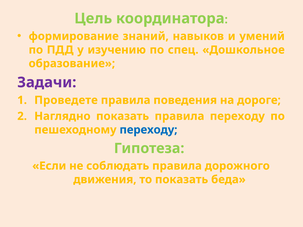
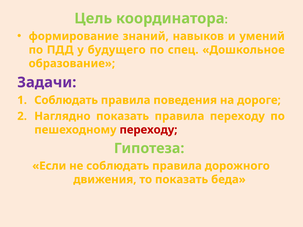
изучению: изучению -> будущего (117, 50)
Проведете: Проведете -> Соблюдать (66, 100)
переходу colour: blue -> red (148, 130)
